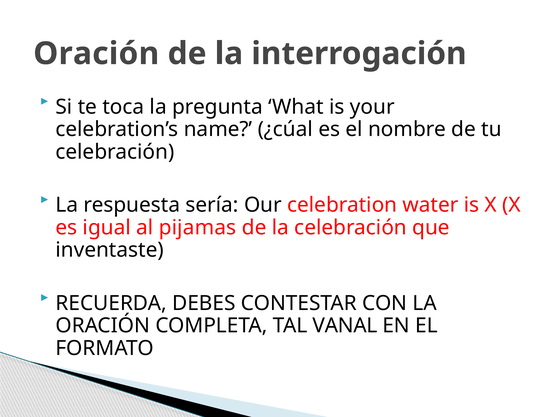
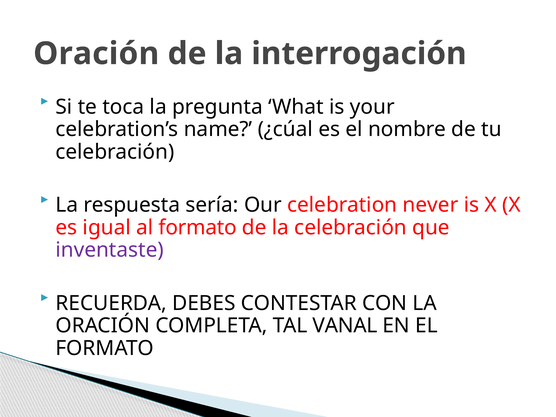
water: water -> never (430, 205)
al pijamas: pijamas -> formato (198, 228)
inventaste colour: black -> purple (110, 250)
